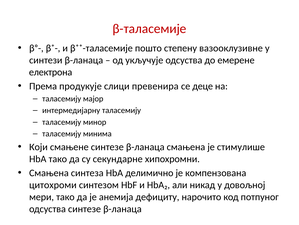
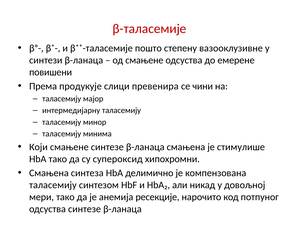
од укључује: укључује -> смањене (144, 60)
електрона: електрона -> повишени (51, 72)
деце: деце -> чини (203, 86)
секундарне: секундарне -> супероксид (118, 158)
цитохроми: цитохроми -> таласемију (53, 184)
дефициту: дефициту -> ресекције (157, 196)
